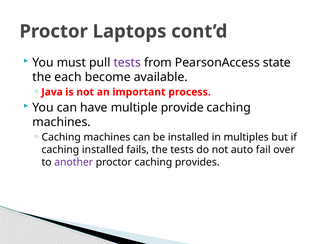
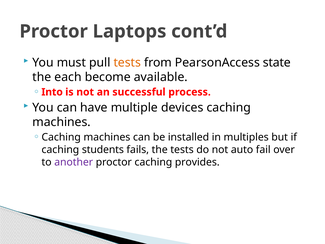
tests colour: purple -> orange (127, 62)
Java: Java -> Into (52, 92)
important: important -> successful (139, 92)
provide: provide -> devices (182, 107)
caching installed: installed -> students (103, 149)
